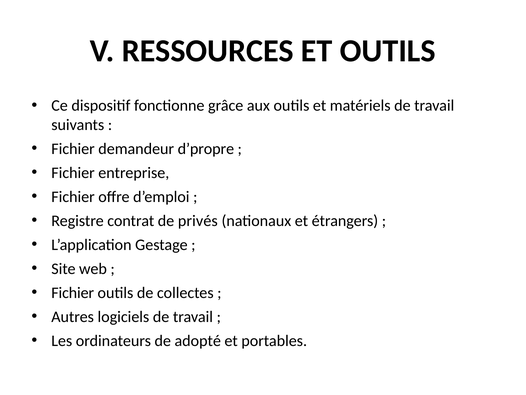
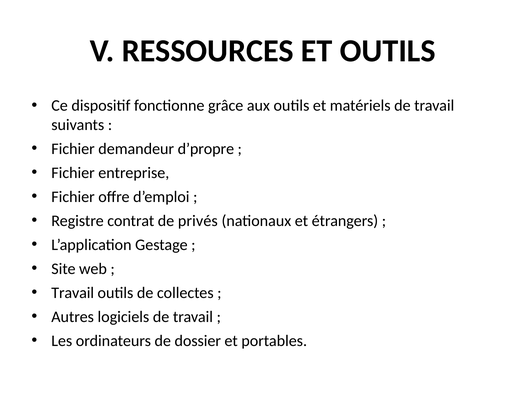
Fichier: Fichier -> Travail (73, 292)
adopté: adopté -> dossier (198, 340)
